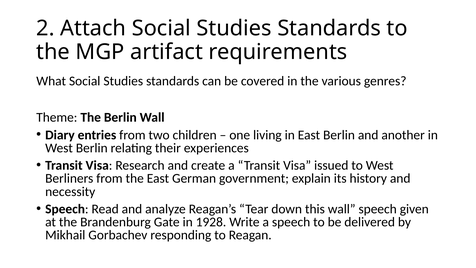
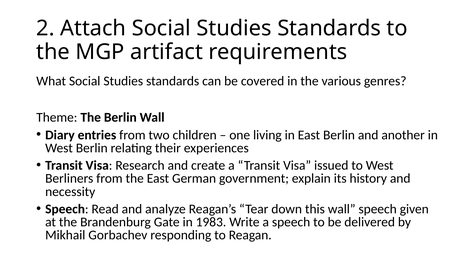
1928: 1928 -> 1983 (211, 222)
